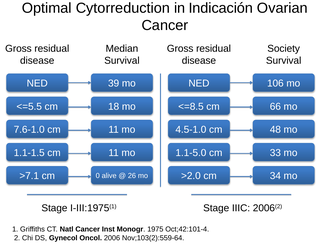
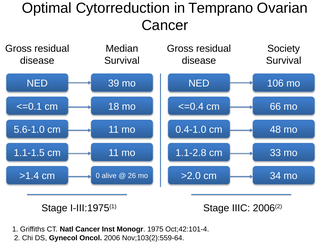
Indicación: Indicación -> Temprano (221, 8)
<=5.5: <=5.5 -> <=0.1 (29, 106)
<=8.5: <=8.5 -> <=0.4 (191, 106)
7.6-1.0: 7.6-1.0 -> 5.6-1.0 (29, 129)
4.5-1.0: 4.5-1.0 -> 0.4-1.0 (191, 129)
1.1-5.0: 1.1-5.0 -> 1.1-2.8 (191, 152)
>7.1: >7.1 -> >1.4 (29, 176)
